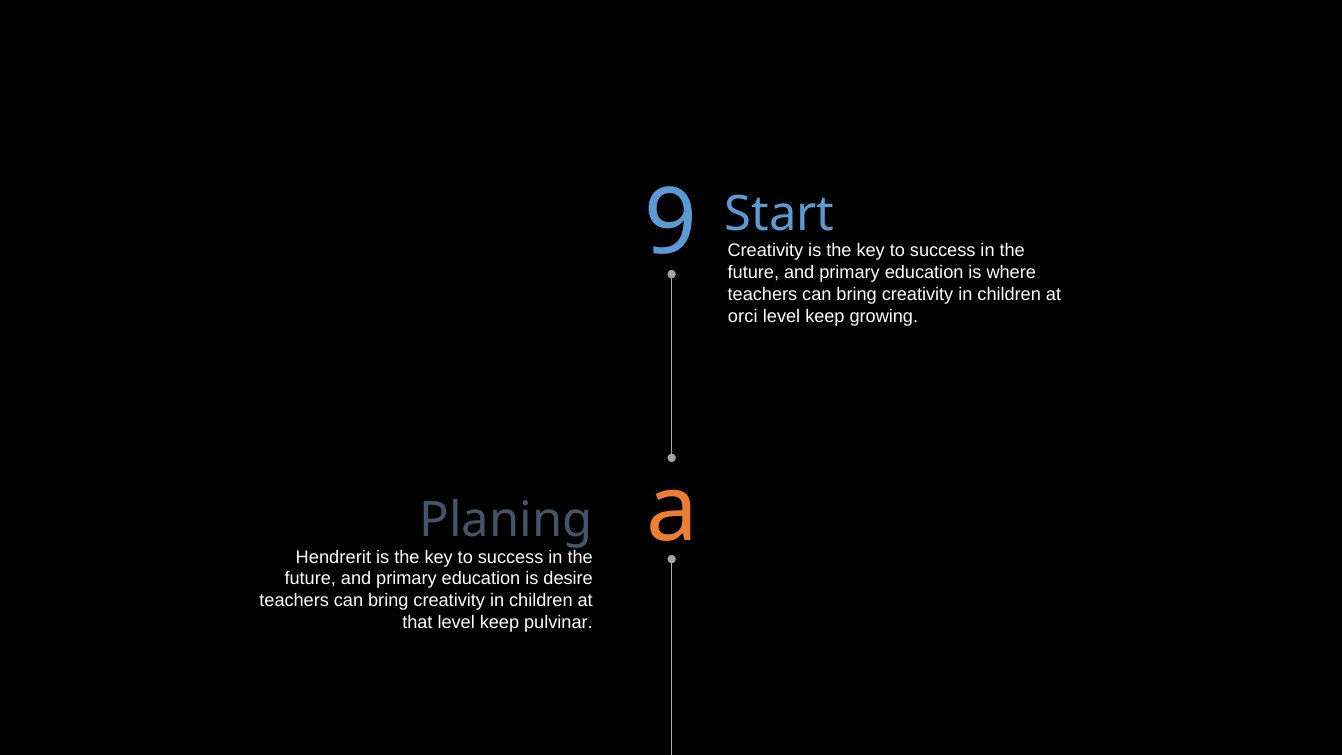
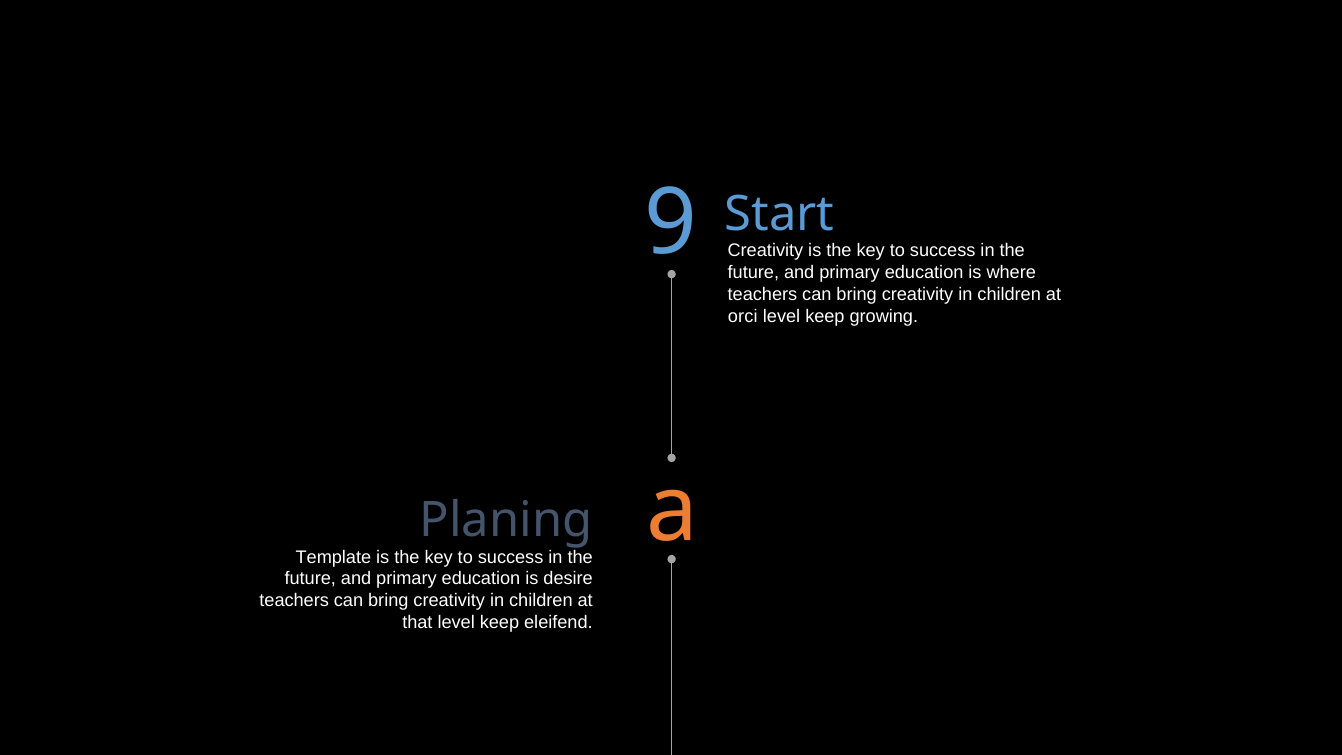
Hendrerit: Hendrerit -> Template (333, 557)
pulvinar: pulvinar -> eleifend (558, 623)
